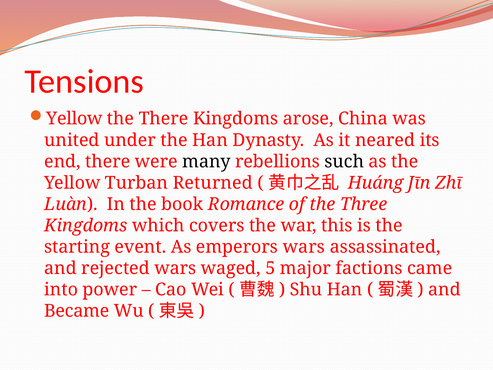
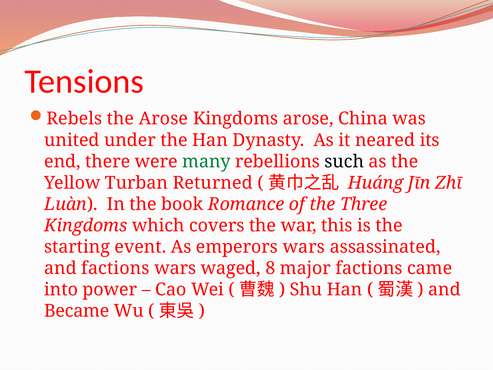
Yellow: Yellow -> Rebels (74, 119)
the There: There -> Arose (163, 119)
many colour: black -> green (206, 161)
and rejected: rejected -> factions (115, 268)
5: 5 -> 8 (270, 268)
